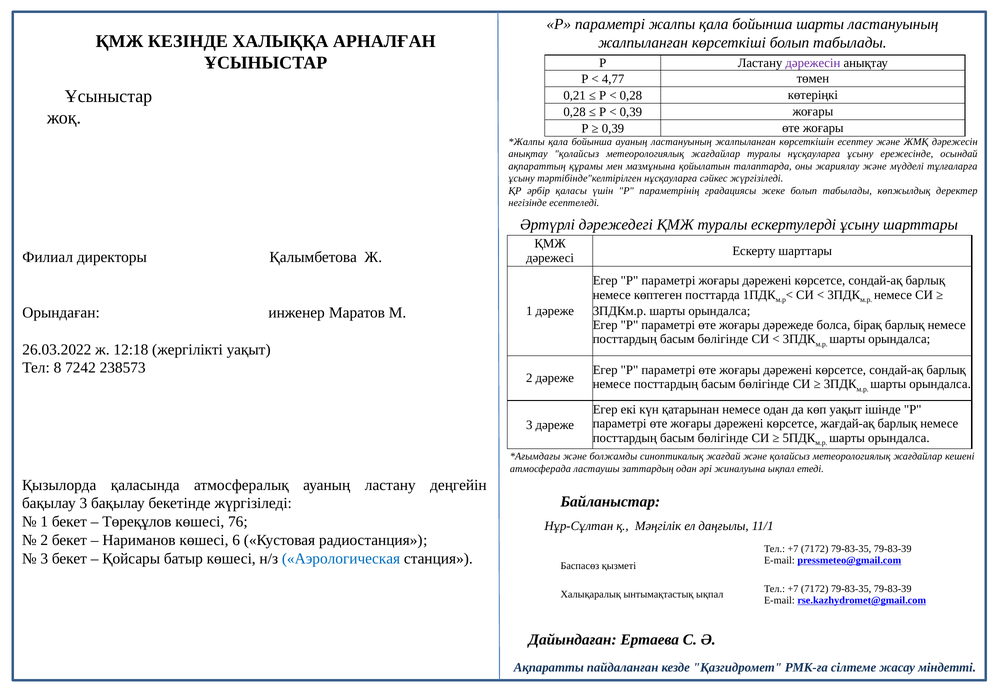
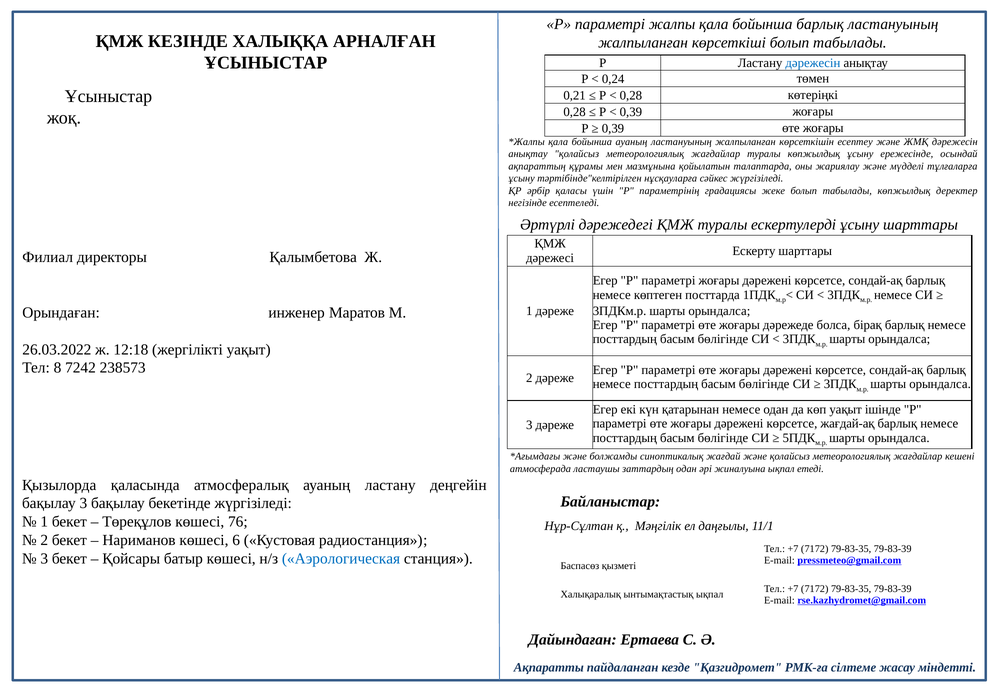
бойынша шарты: шарты -> барлық (820, 24)
дәрежесін colour: purple -> blue (813, 63)
4,77: 4,77 -> 0,24 (613, 79)
туралы нұсқауларға: нұсқауларға -> көпжылдық (814, 154)
